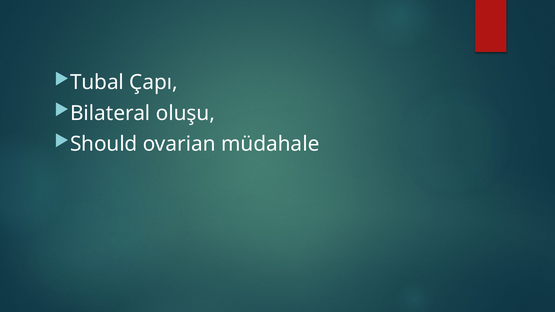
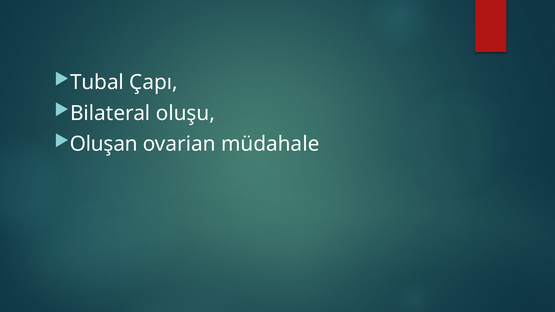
Should: Should -> Oluşan (104, 144)
